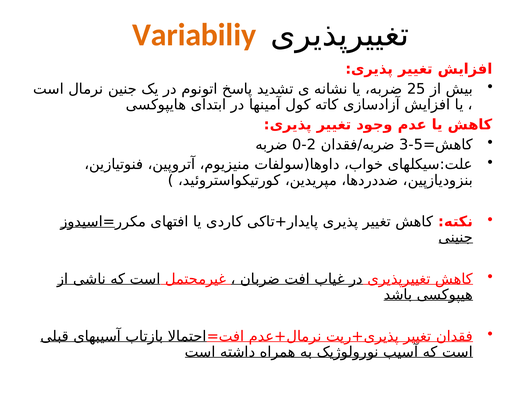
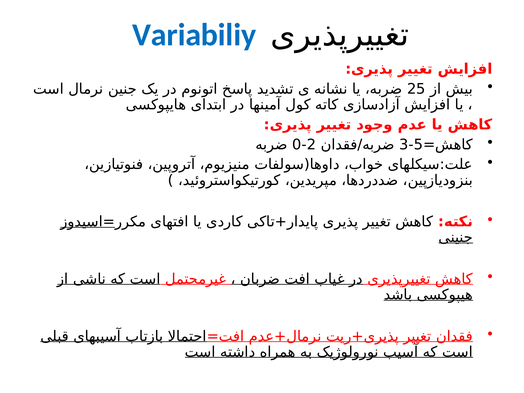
Variabiliy colour: orange -> blue (194, 35)
